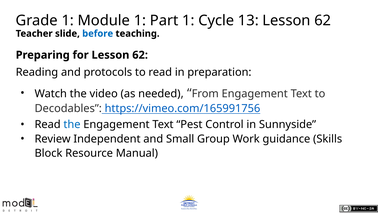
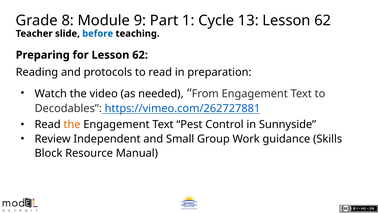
Grade 1: 1 -> 8 (68, 20)
Module 1: 1 -> 9 (140, 20)
https://vimeo.com/165991756: https://vimeo.com/165991756 -> https://vimeo.com/262727881 (182, 108)
the colour: blue -> orange (72, 124)
